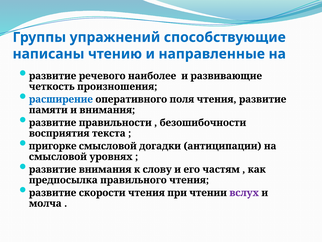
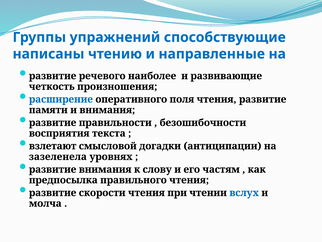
пригорке: пригорке -> взлетают (53, 146)
смысловой: смысловой -> зазеленела (58, 156)
вслух colour: purple -> blue (244, 192)
